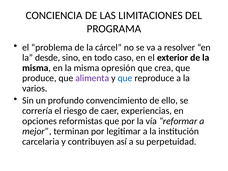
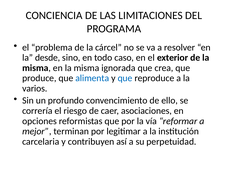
opresión: opresión -> ignorada (118, 68)
alimenta colour: purple -> blue (92, 78)
experiencias: experiencias -> asociaciones (146, 111)
